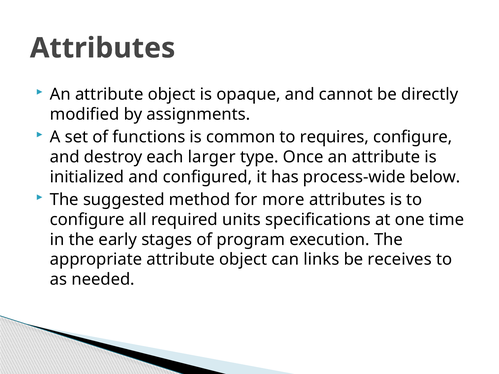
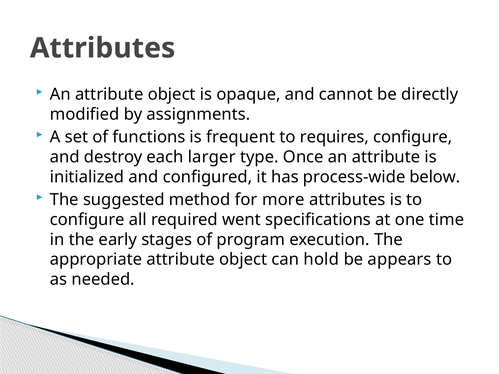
common: common -> frequent (241, 137)
units: units -> went (242, 220)
links: links -> hold (321, 260)
receives: receives -> appears (400, 260)
